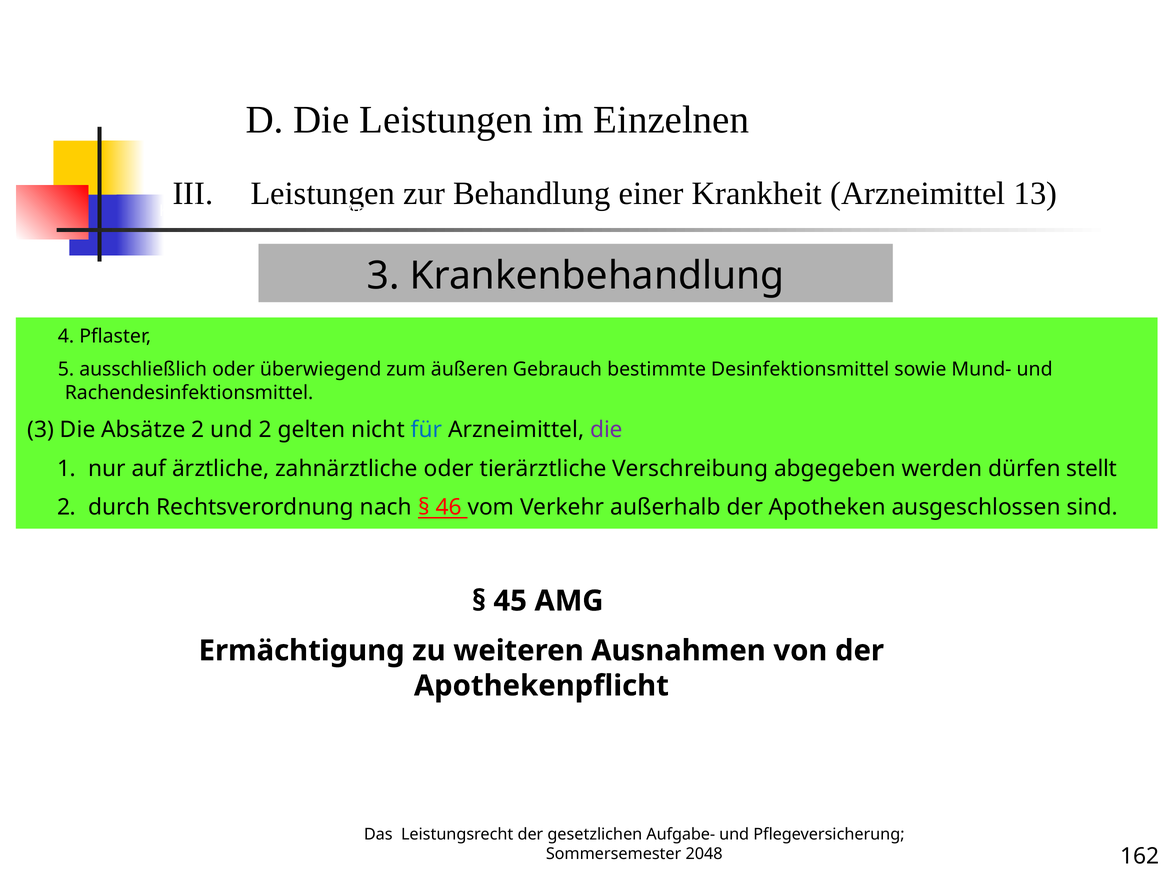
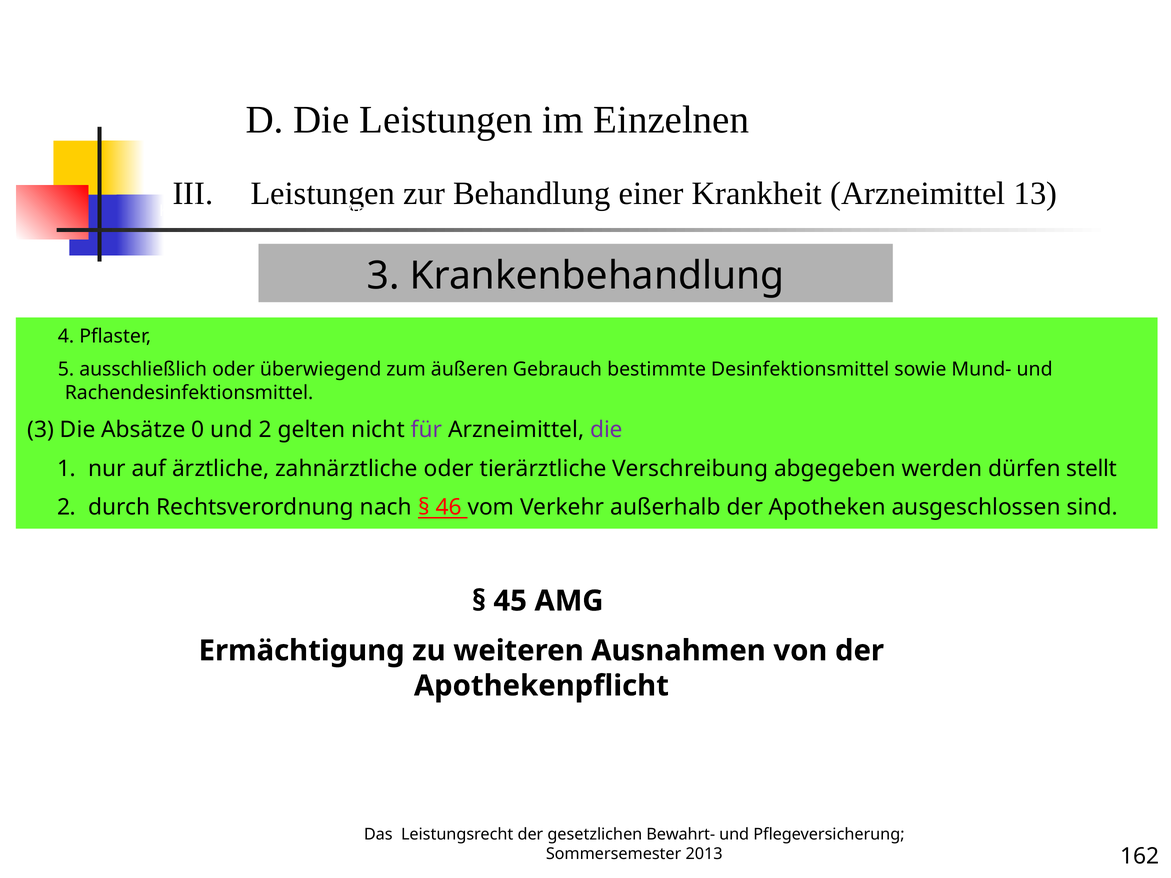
Absätze 2: 2 -> 0 (198, 430)
für colour: blue -> purple (426, 430)
Aufgabe-: Aufgabe- -> Bewahrt- (681, 834)
2048: 2048 -> 2013 (704, 854)
